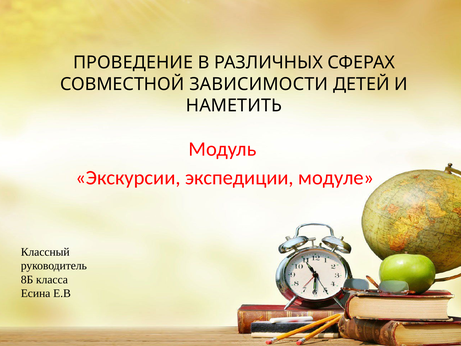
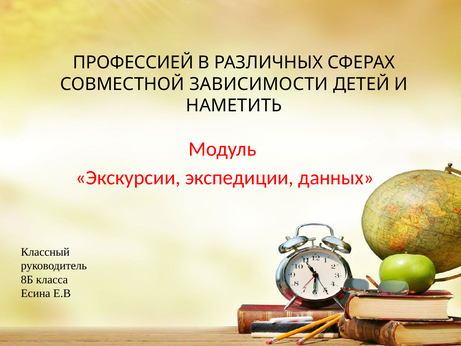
ПРОВЕДЕНИЕ: ПРОВЕДЕНИЕ -> ПРОФЕССИЕЙ (133, 63)
модуле: модуле -> данных (336, 178)
